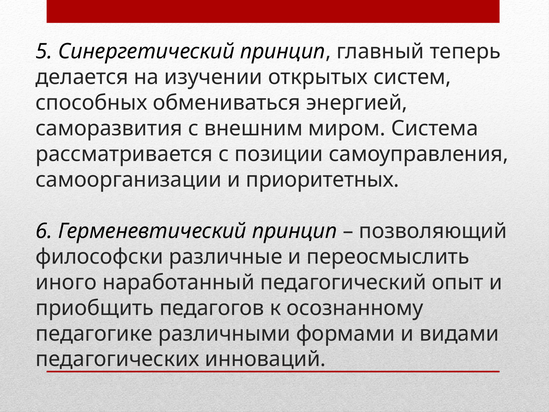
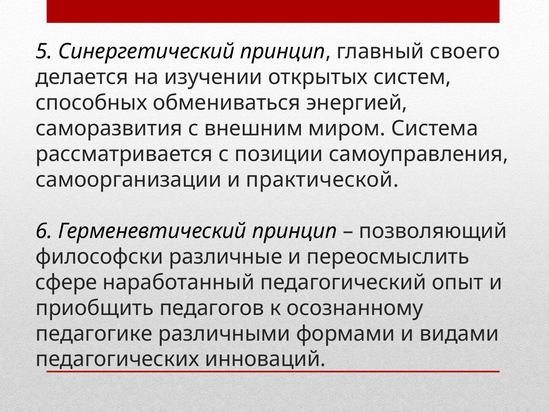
теперь: теперь -> своего (465, 51)
приоритетных: приоритетных -> практической (322, 180)
иного: иного -> сфере (66, 282)
